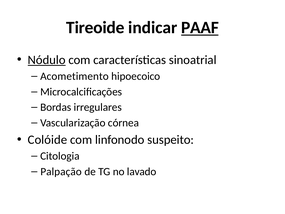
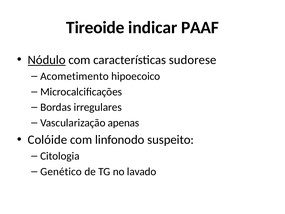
PAAF underline: present -> none (200, 28)
sinoatrial: sinoatrial -> sudorese (193, 60)
córnea: córnea -> apenas (124, 123)
Palpação: Palpação -> Genético (61, 171)
